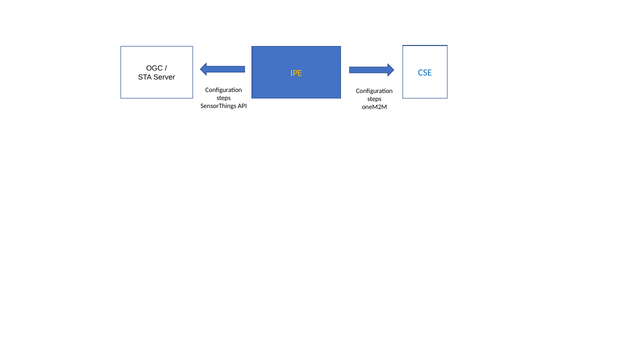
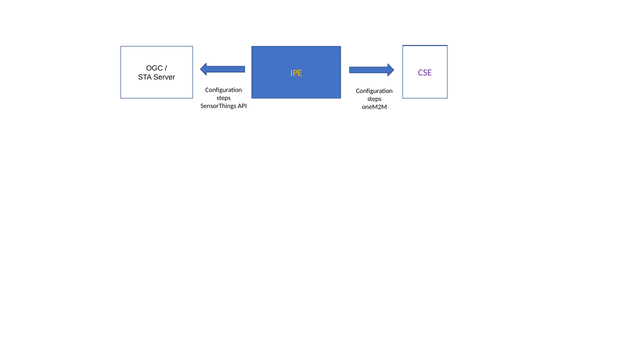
CSE colour: blue -> purple (425, 73)
